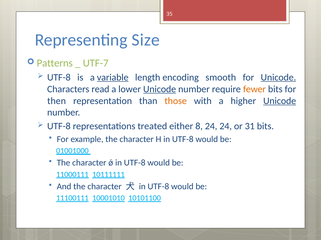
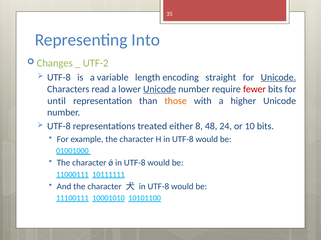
Size: Size -> Into (146, 40)
Patterns: Patterns -> Changes (55, 63)
UTF-7: UTF-7 -> UTF-2 (96, 63)
variable underline: present -> none (113, 78)
smooth: smooth -> straight (221, 78)
fewer colour: orange -> red (254, 89)
then: then -> until (57, 101)
Unicode underline: present -> none (280, 101)
8 24: 24 -> 48 (211, 127)
31: 31 -> 10 (250, 127)
